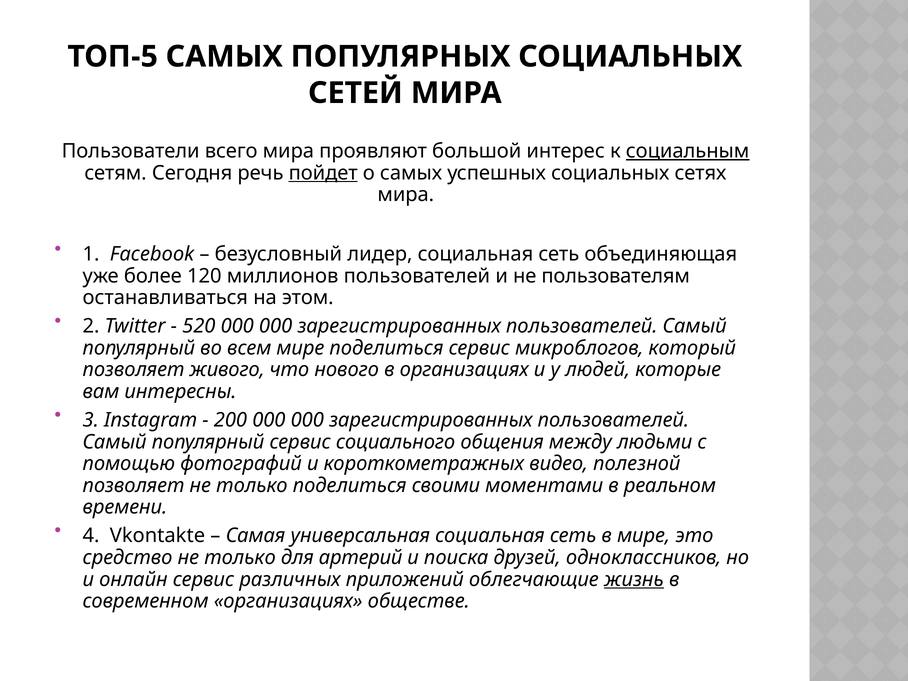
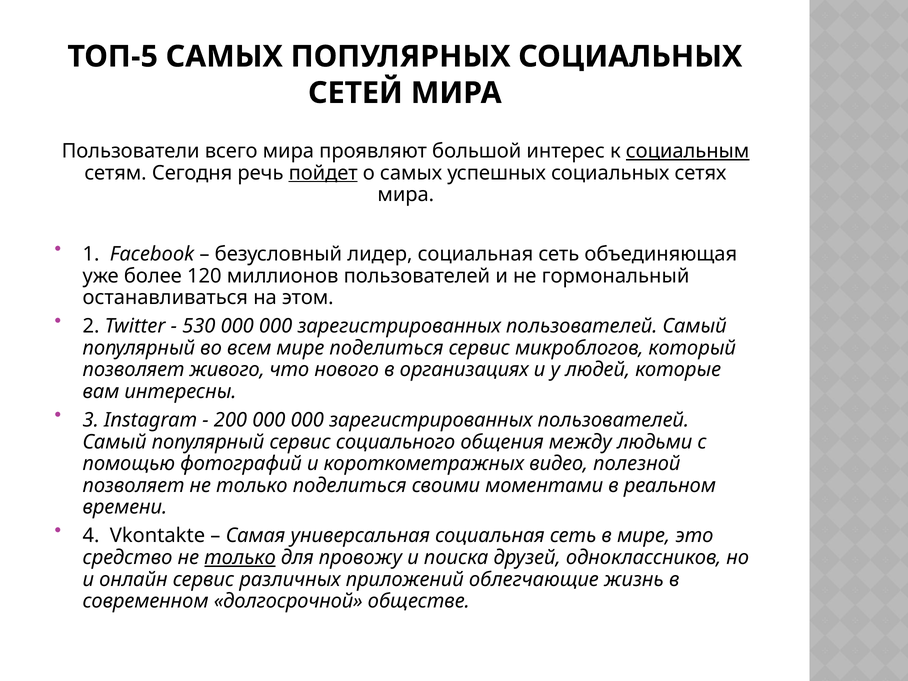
пользователям: пользователям -> гормональный (616, 276)
520: 520 -> 530 (199, 326)
только underline: none -> present (240, 558)
артерий: артерий -> провожу (361, 558)
жизнь underline: present -> none (634, 579)
современном организациях: организациях -> долгосрочной (288, 601)
